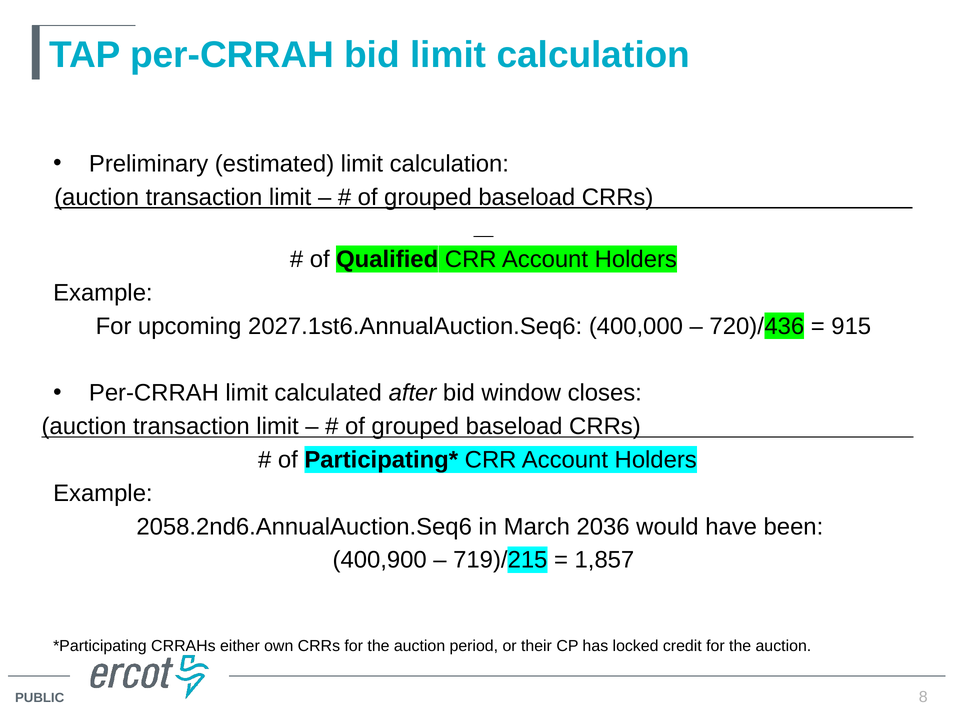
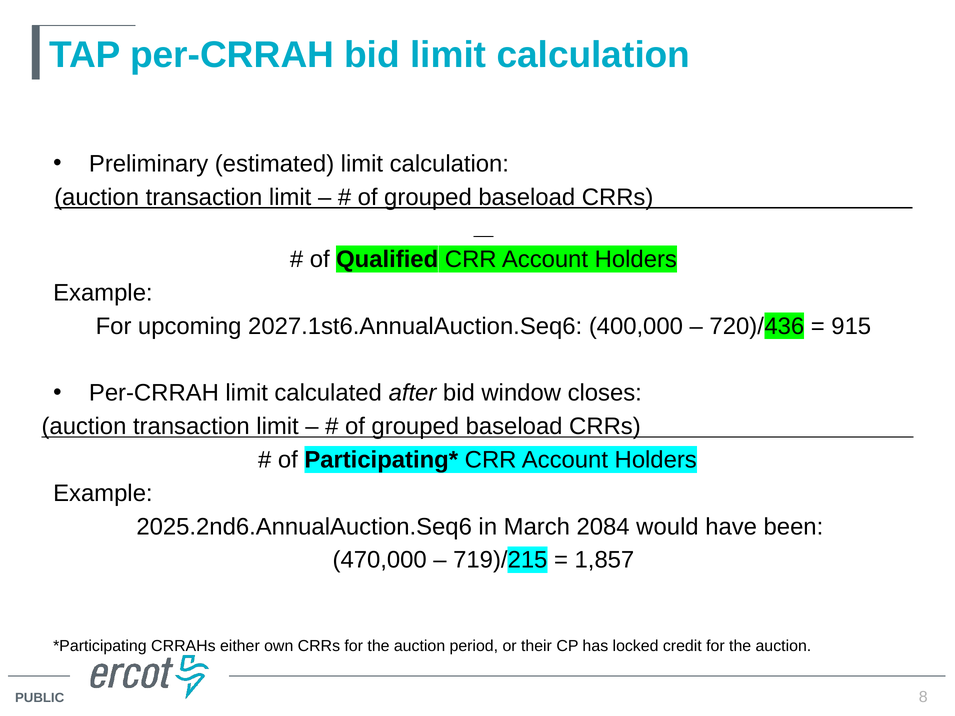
2058.2nd6.AnnualAuction.Seq6: 2058.2nd6.AnnualAuction.Seq6 -> 2025.2nd6.AnnualAuction.Seq6 (304, 527)
2036: 2036 -> 2084 (603, 527)
400,900: 400,900 -> 470,000 (380, 560)
